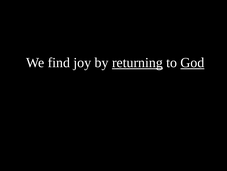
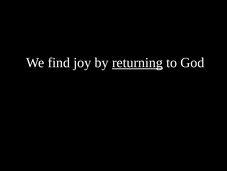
God underline: present -> none (192, 62)
